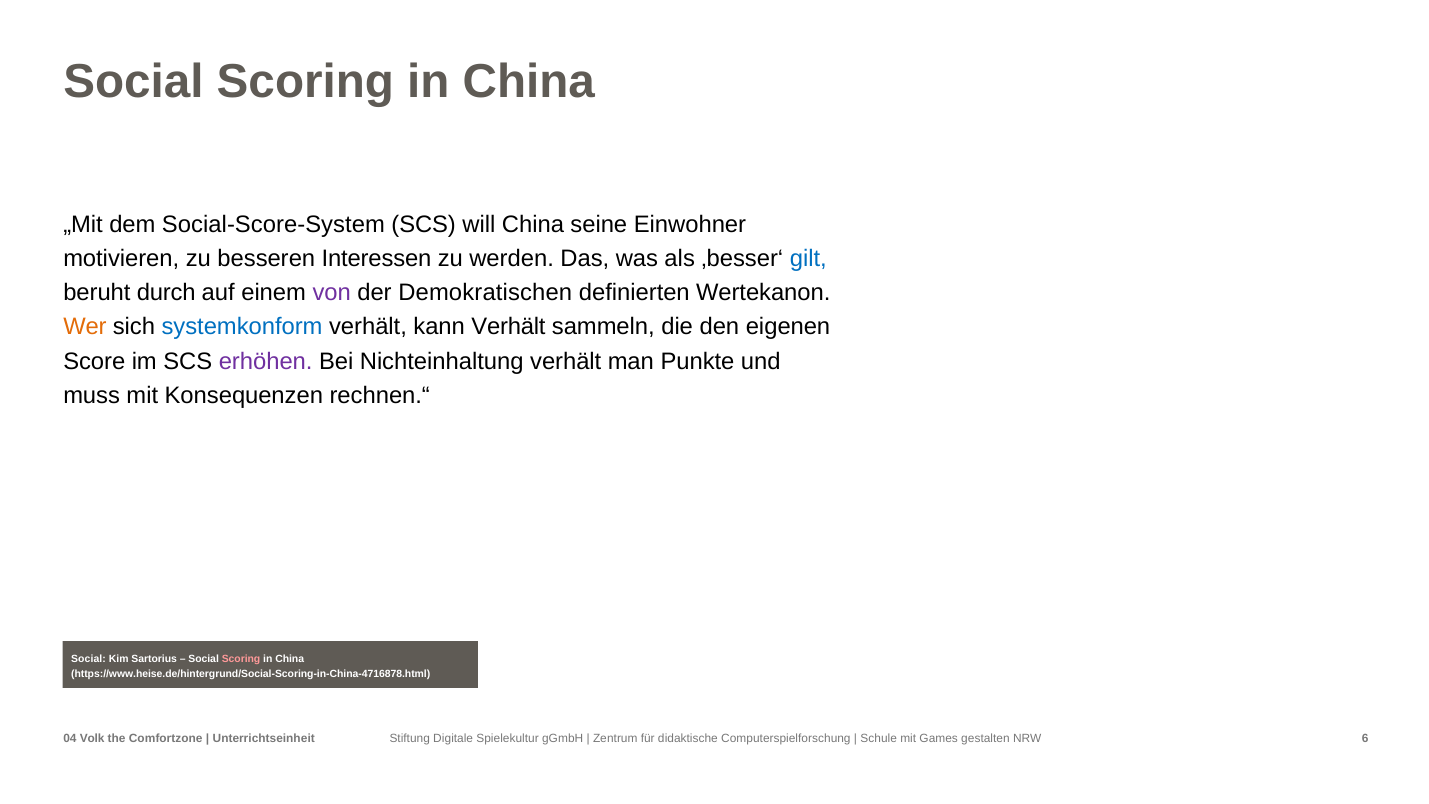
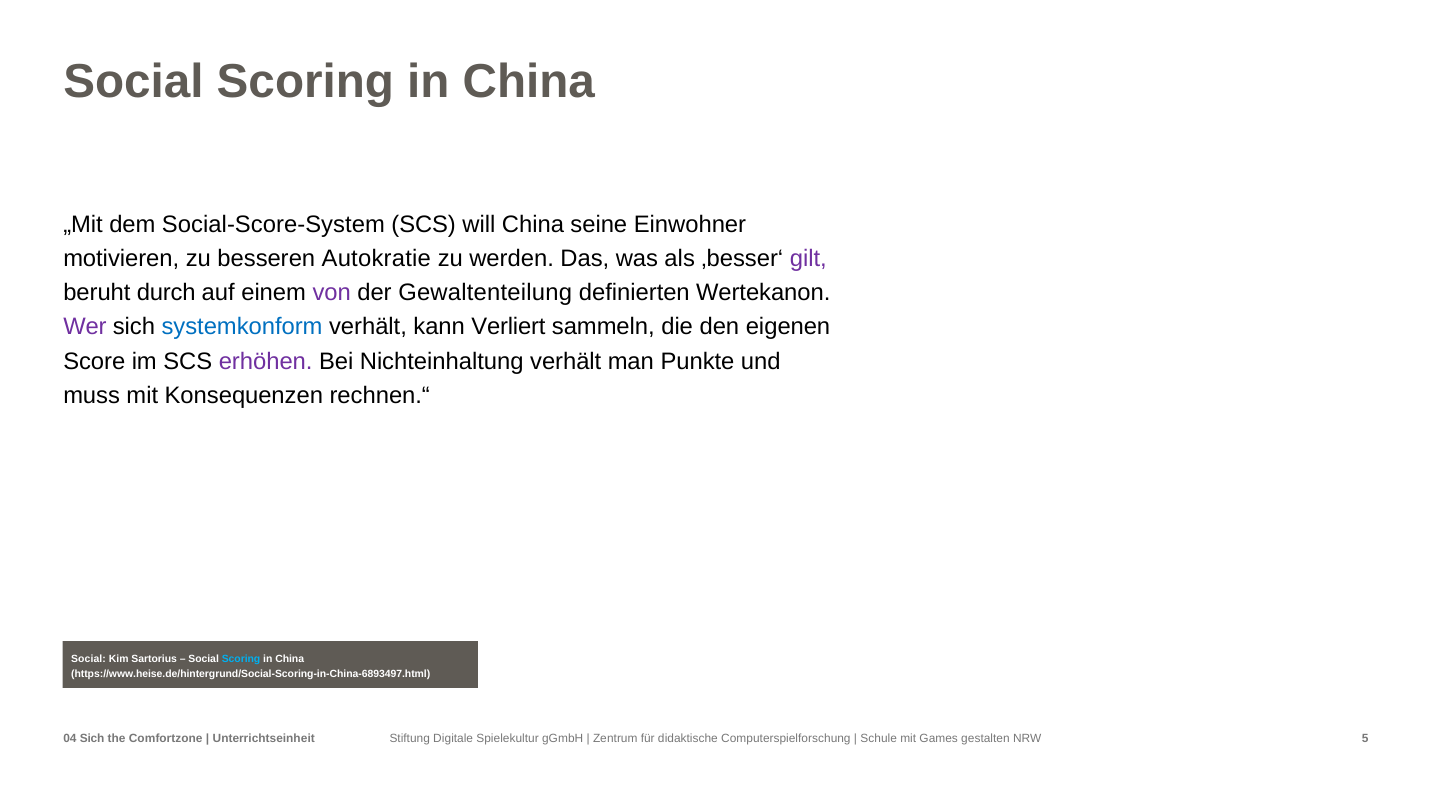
Interessen: Interessen -> Autokratie (376, 258)
gilt colour: blue -> purple (808, 258)
Demokratischen: Demokratischen -> Gewaltenteilung (485, 293)
Wer colour: orange -> purple (85, 327)
kann Verhält: Verhält -> Verliert (508, 327)
Scoring colour: pink -> light blue (241, 659)
https://www.heise.de/hintergrund/Social-Scoring-in-China-4716878.html: https://www.heise.de/hintergrund/Social-Scoring-in-China-4716878.html -> https://www.heise.de/hintergrund/Social-Scoring-in-China-6893497.html (251, 674)
04 Volk: Volk -> Sich (92, 738)
6: 6 -> 5 (1365, 738)
